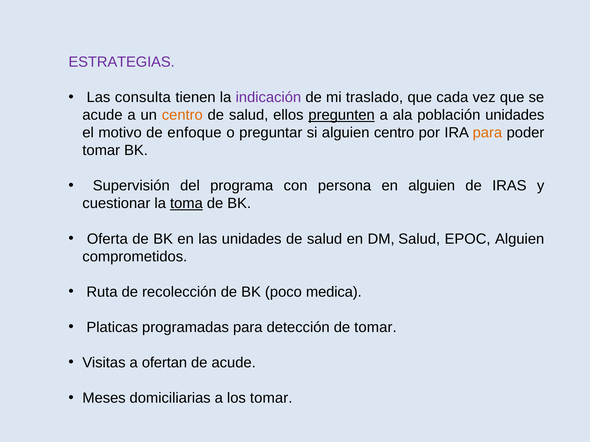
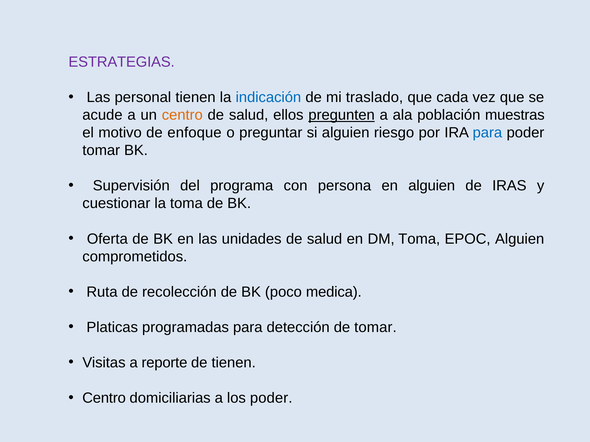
consulta: consulta -> personal (143, 97)
indicación colour: purple -> blue (268, 97)
población unidades: unidades -> muestras (515, 115)
alguien centro: centro -> riesgo (394, 133)
para colour: orange -> blue (487, 133)
toma underline: present -> none (186, 204)
DM Salud: Salud -> Toma (419, 239)
ofertan: ofertan -> reporte (164, 363)
de acude: acude -> tienen (234, 363)
Meses: Meses -> Centro (104, 398)
los tomar: tomar -> poder (271, 398)
